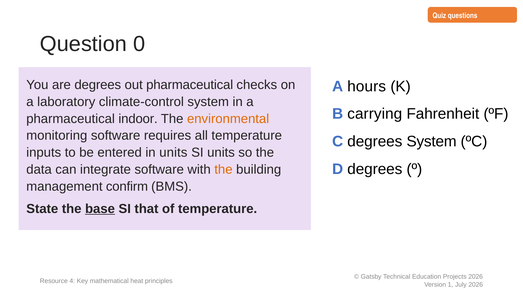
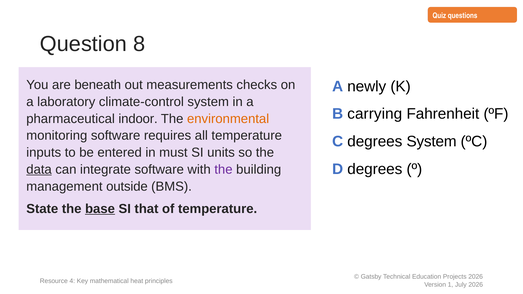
0: 0 -> 8 (139, 44)
are degrees: degrees -> beneath (98, 85)
out pharmaceutical: pharmaceutical -> measurements (190, 85)
hours: hours -> newly (367, 86)
in units: units -> must (173, 153)
data underline: none -> present (39, 170)
the colour: orange -> purple (223, 170)
confirm: confirm -> outside (127, 187)
